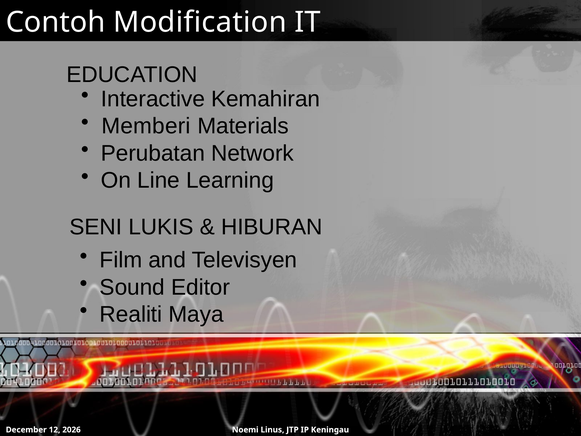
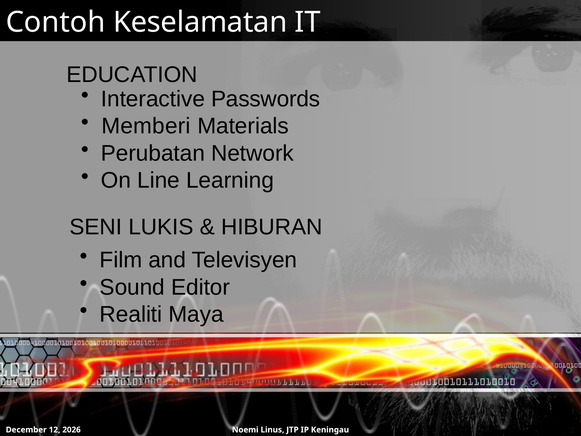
Modification: Modification -> Keselamatan (200, 22)
Kemahiran: Kemahiran -> Passwords (266, 99)
